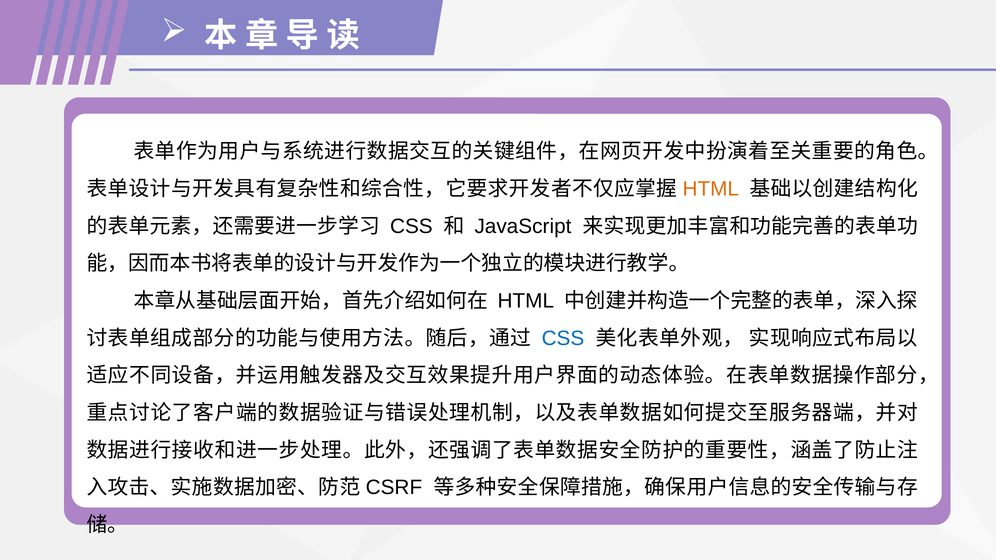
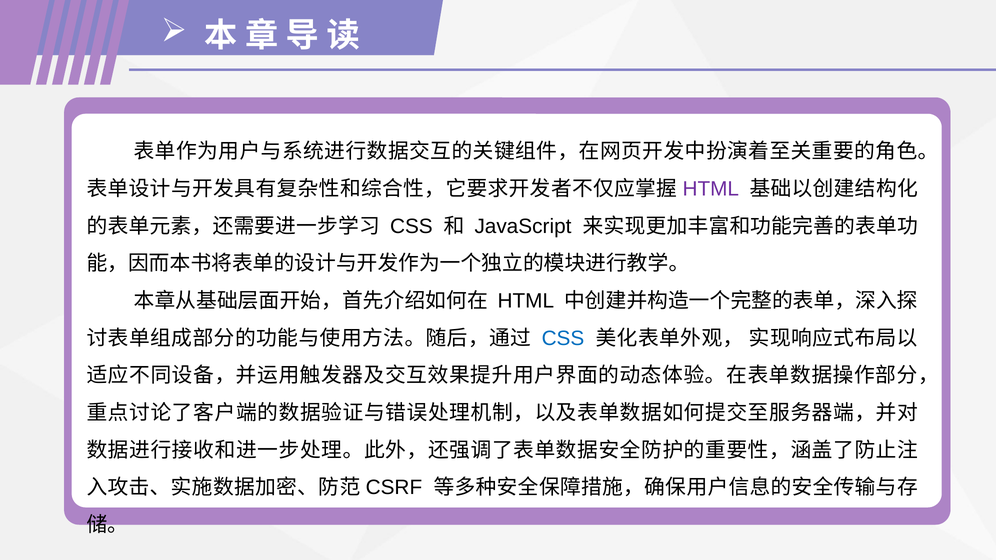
HTML colour: orange -> purple (711, 189)
